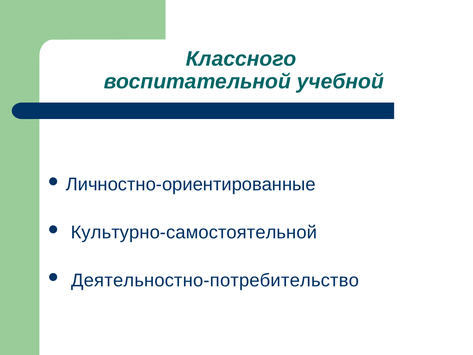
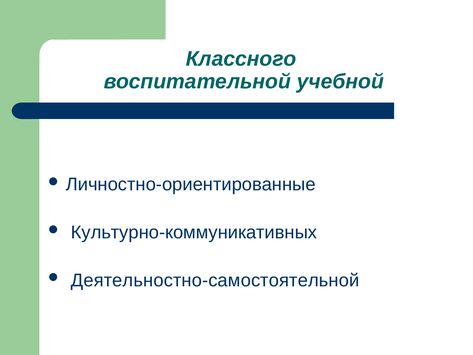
Культурно-самостоятельной: Культурно-самостоятельной -> Культурно-коммуникативных (194, 232)
Деятельностно-потребительство: Деятельностно-потребительство -> Деятельностно-самостоятельной (215, 280)
